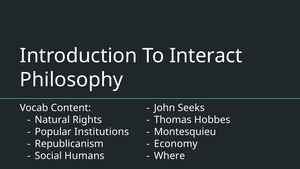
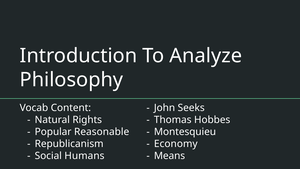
Interact: Interact -> Analyze (206, 56)
Institutions: Institutions -> Reasonable (102, 132)
Where: Where -> Means (170, 156)
